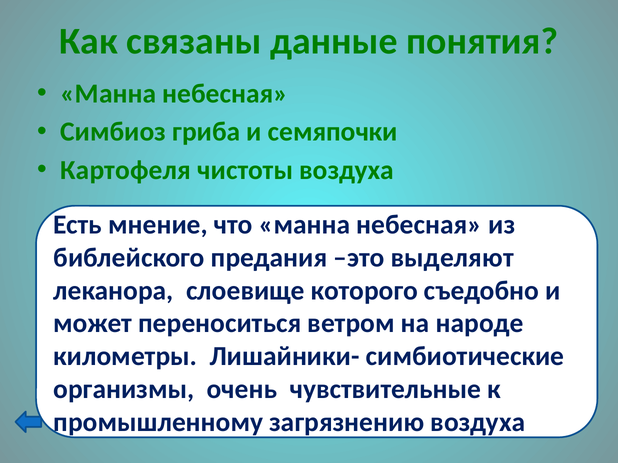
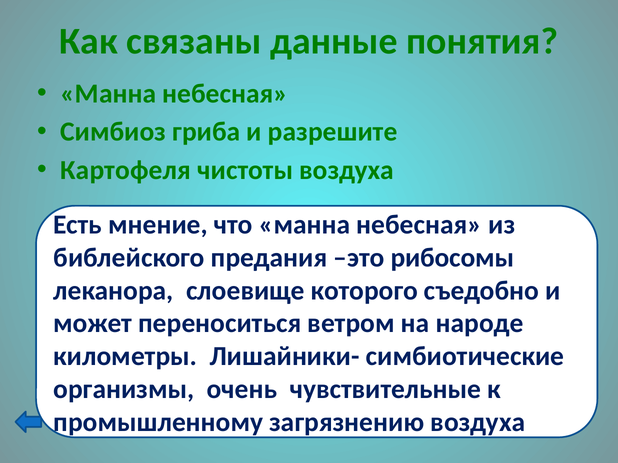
семяпочки: семяпочки -> разрешите (333, 132)
выделяют: выделяют -> рибосомы (452, 258)
